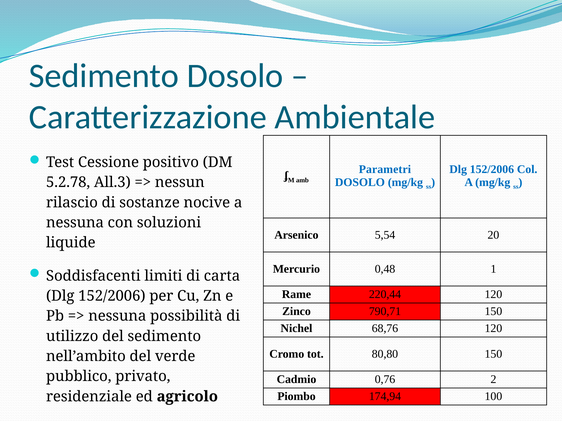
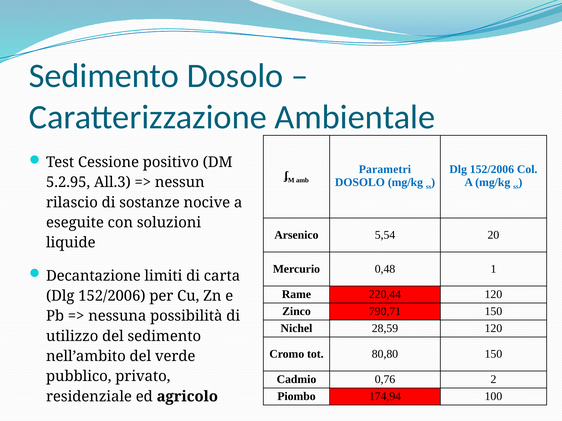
5.2.78: 5.2.78 -> 5.2.95 (68, 183)
nessuna: nessuna -> eseguite (75, 223)
Soddisfacenti: Soddisfacenti -> Decantazione (93, 276)
68,76: 68,76 -> 28,59 (385, 329)
